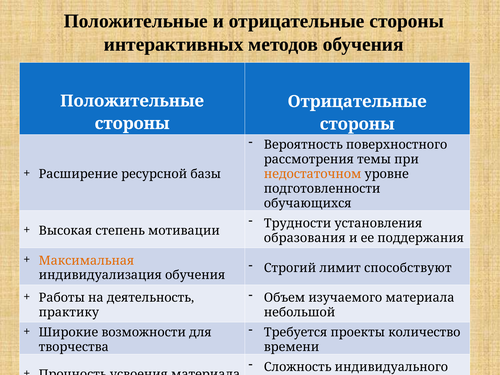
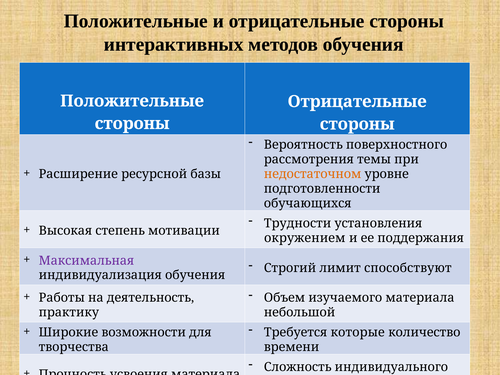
образования: образования -> окружением (305, 238)
Максимальная colour: orange -> purple (86, 261)
проекты: проекты -> которые (358, 332)
